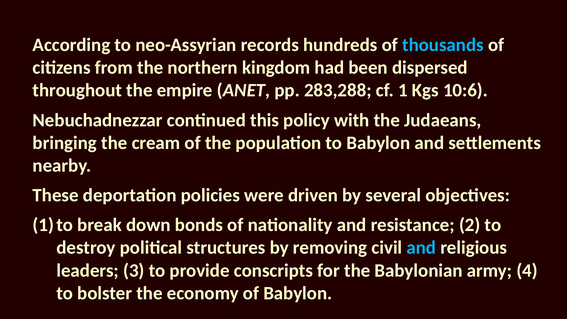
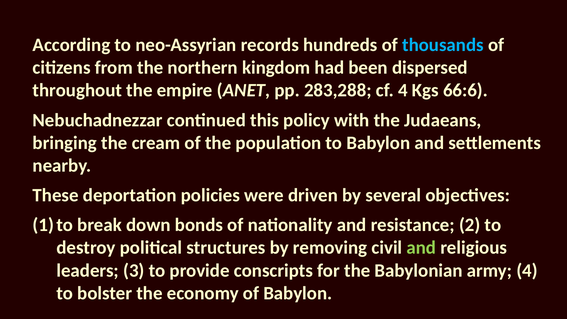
cf 1: 1 -> 4 (403, 90)
10:6: 10:6 -> 66:6 (465, 90)
and colour: light blue -> light green (421, 248)
